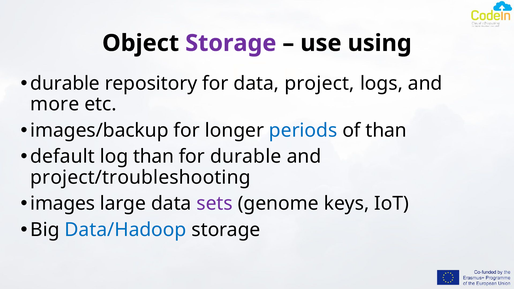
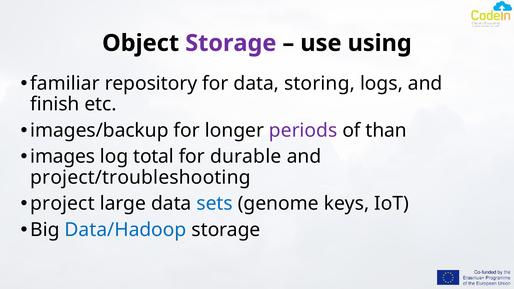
durable: durable -> familiar (65, 83)
project: project -> storing (319, 83)
more: more -> finish (55, 104)
periods colour: blue -> purple (303, 130)
default: default -> images (63, 157)
log than: than -> total (154, 157)
images: images -> project (62, 204)
sets colour: purple -> blue (215, 204)
